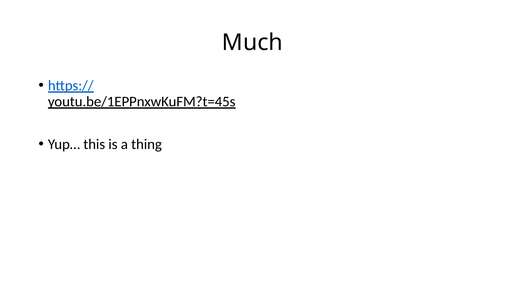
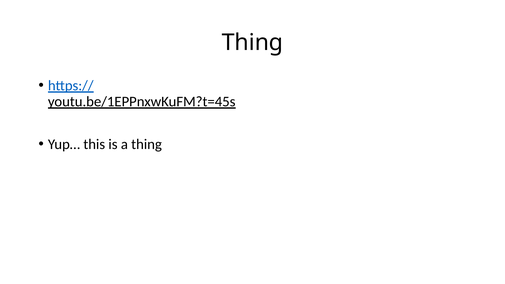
Much: Much -> Thing (253, 42)
